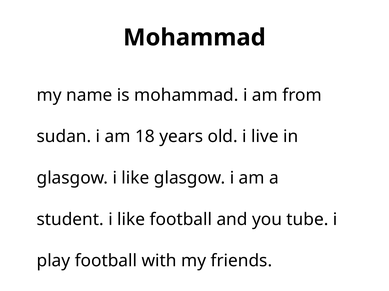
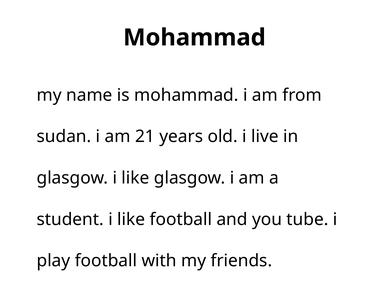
18: 18 -> 21 (145, 137)
